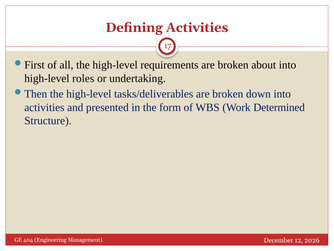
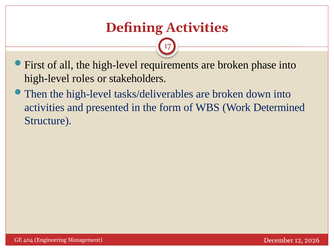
about: about -> phase (264, 65)
undertaking: undertaking -> stakeholders (138, 78)
